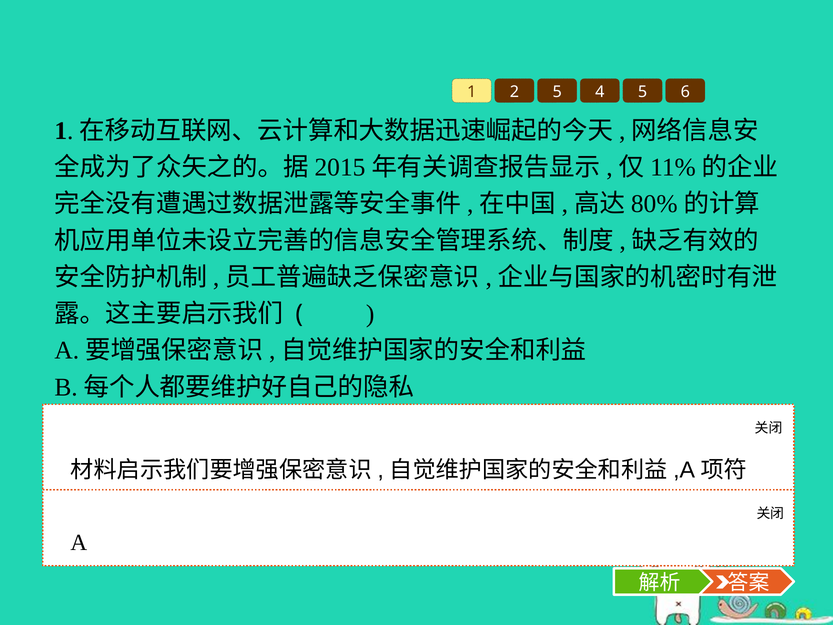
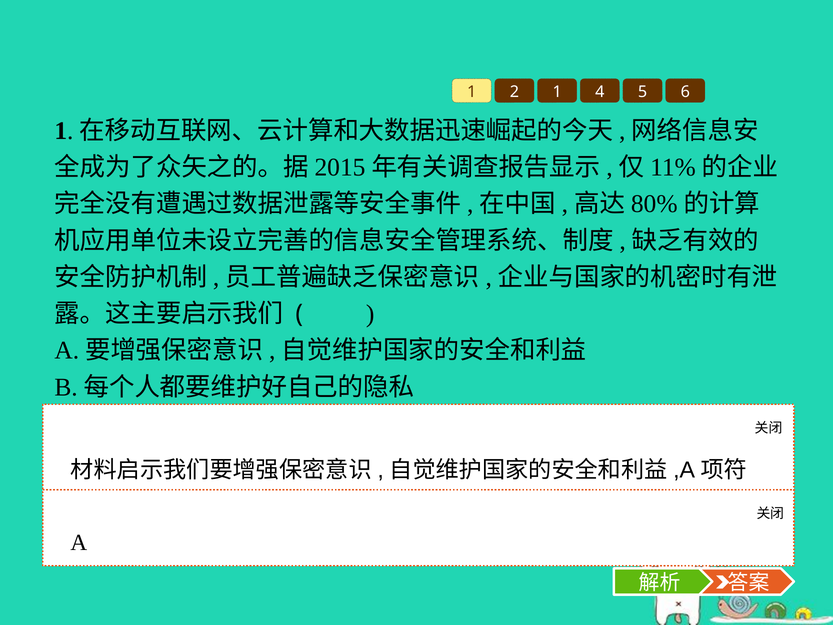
2 5: 5 -> 1 (557, 92)
